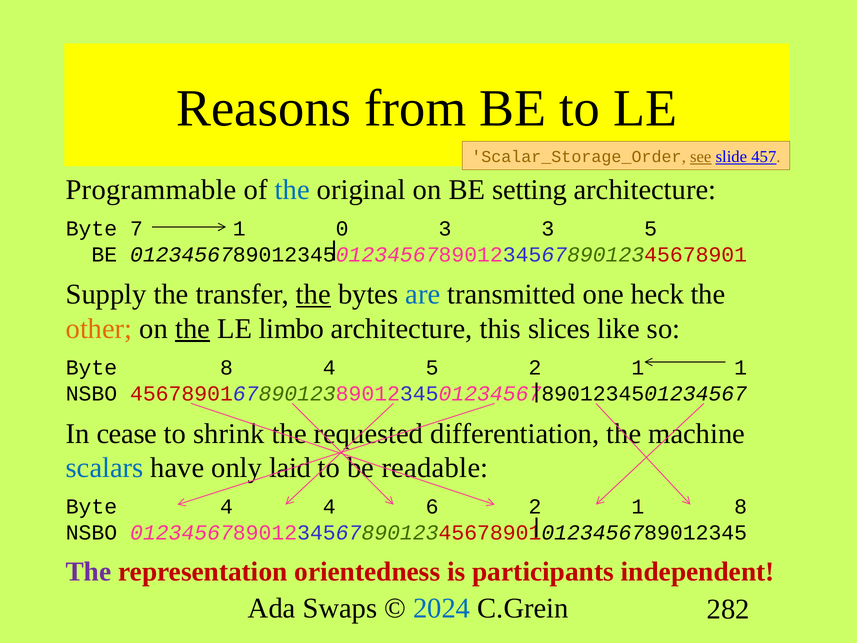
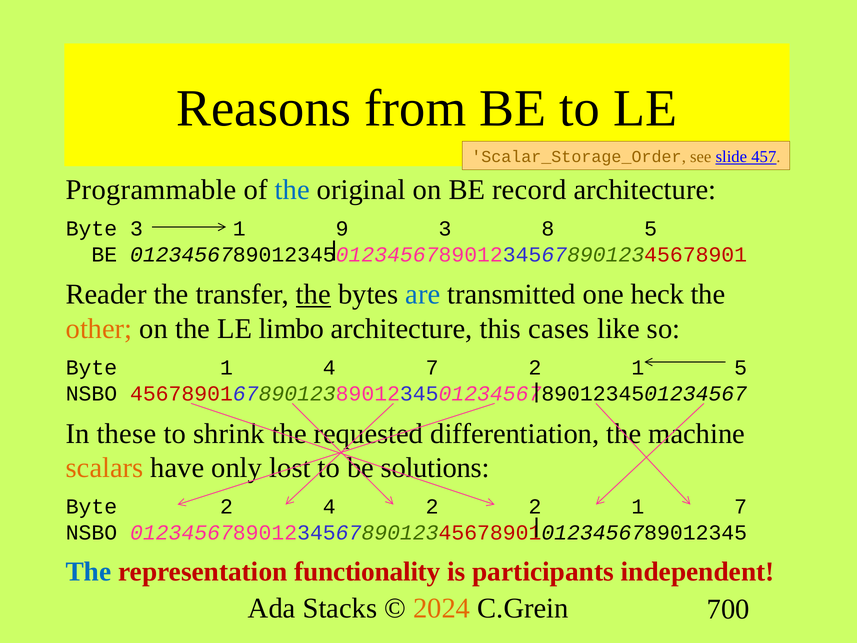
see underline: present -> none (701, 157)
setting: setting -> record (529, 190)
Byte 7: 7 -> 3 (136, 229)
0: 0 -> 9 (342, 229)
3 3: 3 -> 8 (548, 229)
Supply: Supply -> Reader (106, 294)
the underline: present -> none (193, 329)
slices: slices -> cases (559, 329)
Byte 8: 8 -> 1 (226, 368)
4 5: 5 -> 7 (432, 368)
1 1: 1 -> 5 (741, 368)
cease: cease -> these (127, 433)
scalars colour: blue -> orange (105, 468)
laid: laid -> lost (290, 468)
readable: readable -> solutions (435, 468)
Byte 4: 4 -> 2 (226, 507)
4 6: 6 -> 2 (432, 507)
1 8: 8 -> 7 (741, 507)
The colour: purple -> blue (89, 572)
orientedness: orientedness -> functionality (367, 572)
Swaps: Swaps -> Stacks (340, 608)
2024 colour: blue -> orange (442, 608)
282: 282 -> 700 (728, 609)
